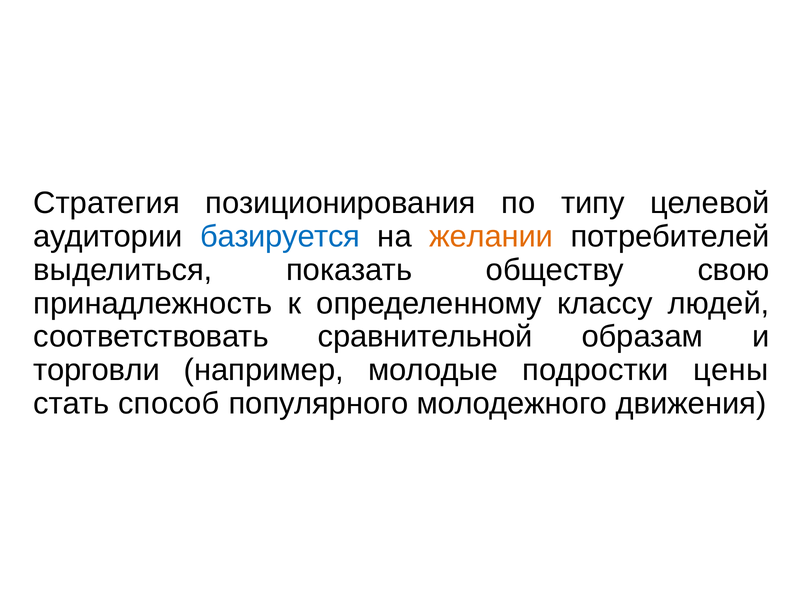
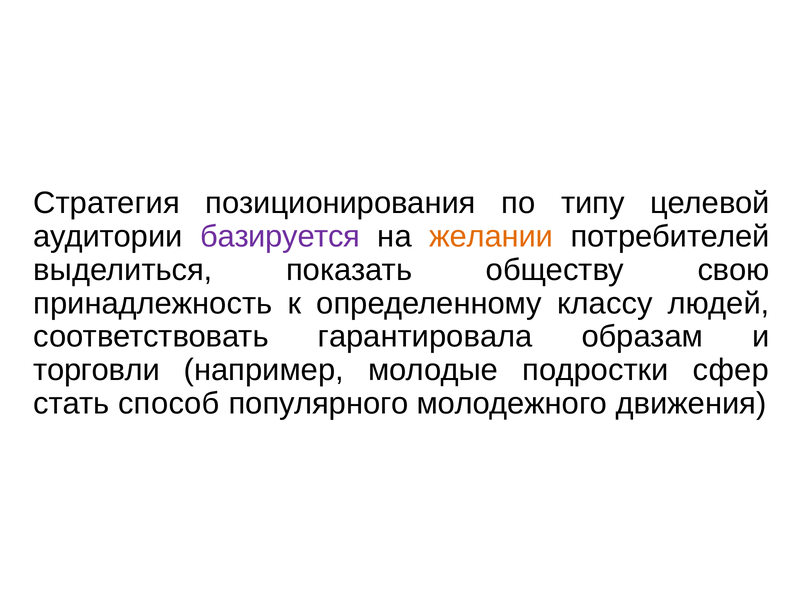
базируется colour: blue -> purple (280, 237)
сравнительной: сравнительной -> гарантировала (425, 337)
цены: цены -> сфер (731, 370)
